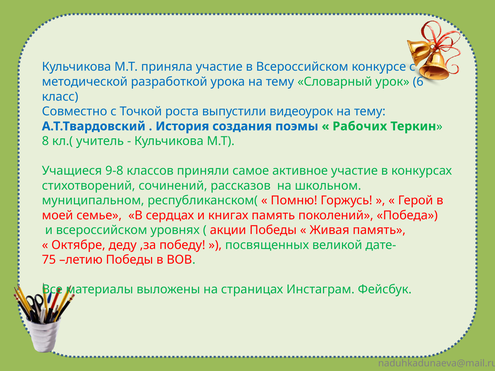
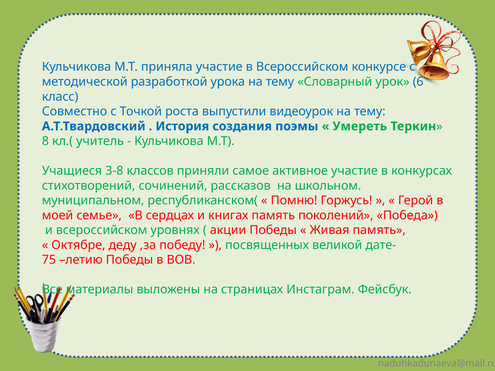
Рабочих: Рабочих -> Умереть (360, 126)
9-8: 9-8 -> 3-8 (114, 171)
